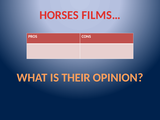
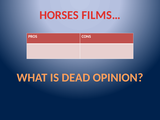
THEIR: THEIR -> DEAD (76, 78)
